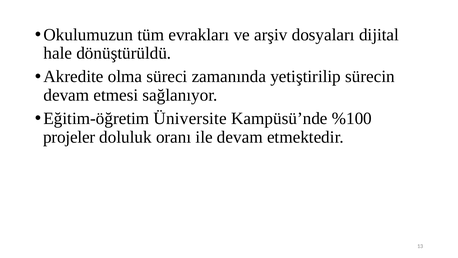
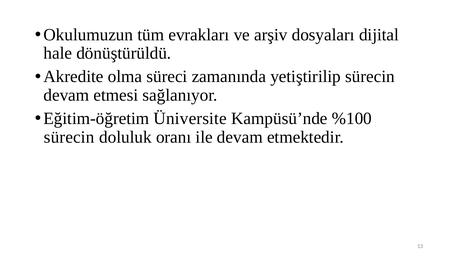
projeler: projeler -> sürecin (69, 137)
